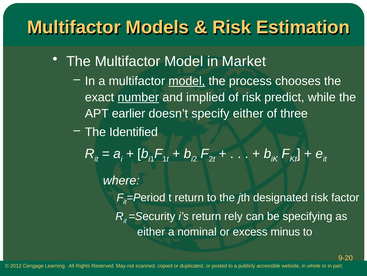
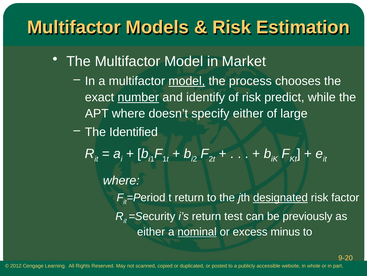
implied: implied -> identify (206, 97)
APT earlier: earlier -> where (129, 113)
three: three -> large (294, 113)
designated underline: none -> present (280, 197)
rely: rely -> test (233, 216)
specifying: specifying -> previously (308, 216)
nominal underline: none -> present (197, 231)
